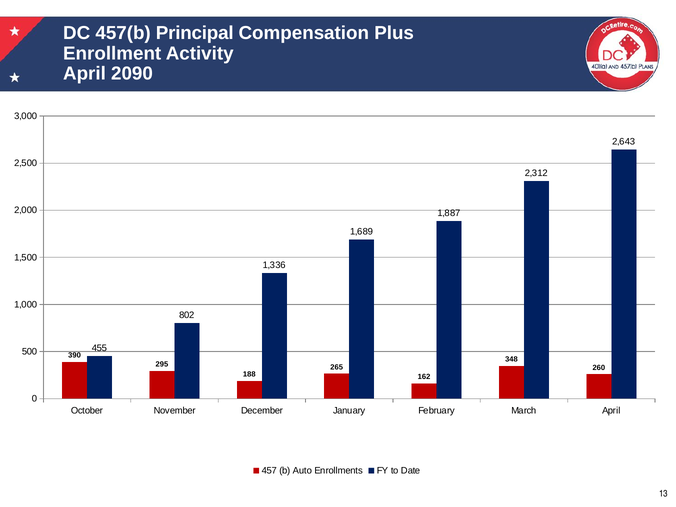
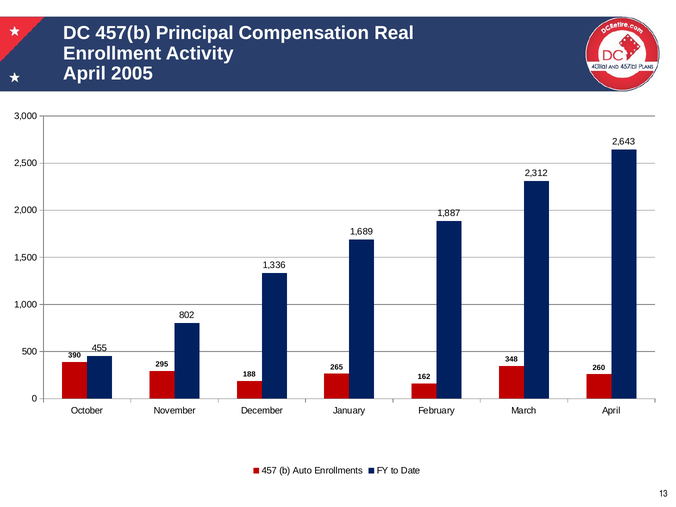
Plus: Plus -> Real (394, 33)
2090: 2090 -> 2005 (132, 74)
